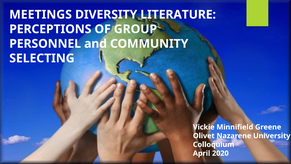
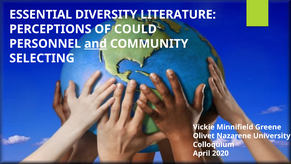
MEETINGS: MEETINGS -> ESSENTIAL (41, 15)
GROUP: GROUP -> COULD (135, 29)
and underline: none -> present (96, 44)
